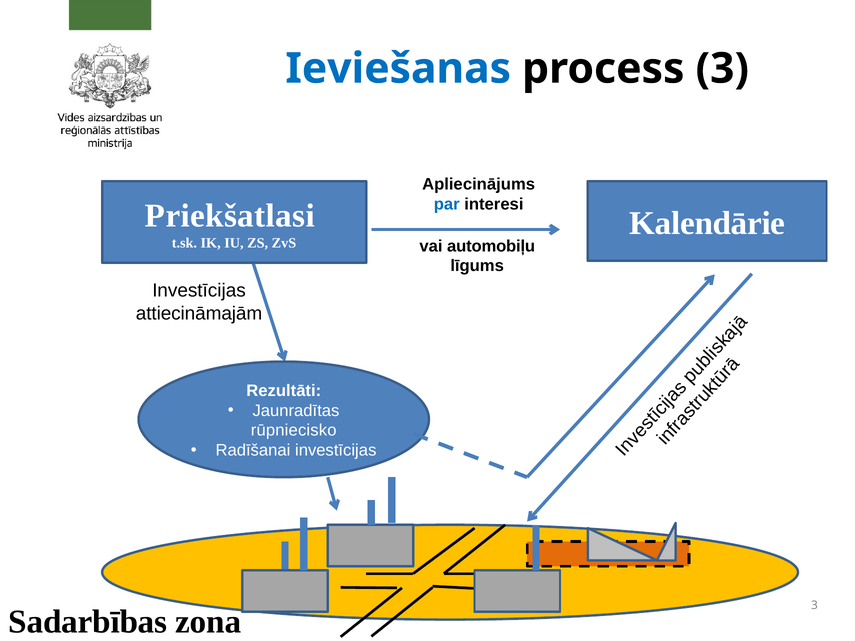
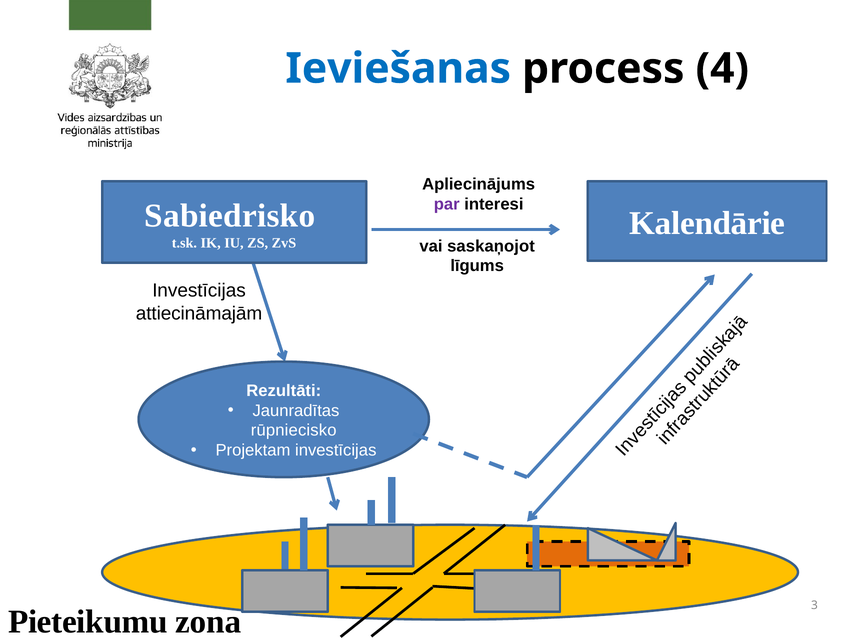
process 3: 3 -> 4 (722, 69)
par colour: blue -> purple (447, 204)
Priekšatlasi: Priekšatlasi -> Sabiedrisko (230, 216)
automobiļu: automobiļu -> saskaņojot (491, 246)
Radīšanai: Radīšanai -> Projektam (253, 451)
Sadarbības: Sadarbības -> Pieteikumu (88, 622)
